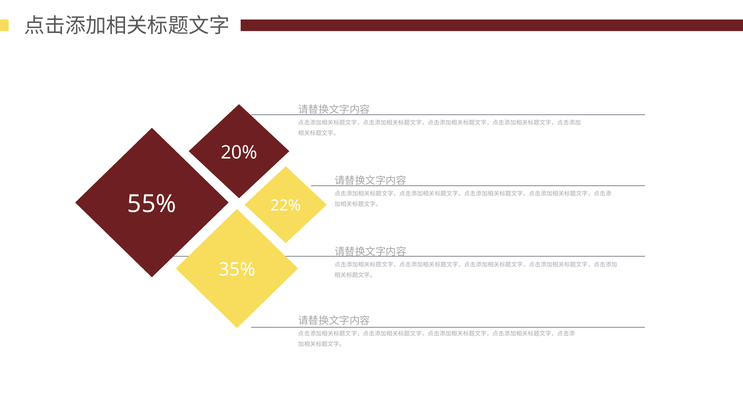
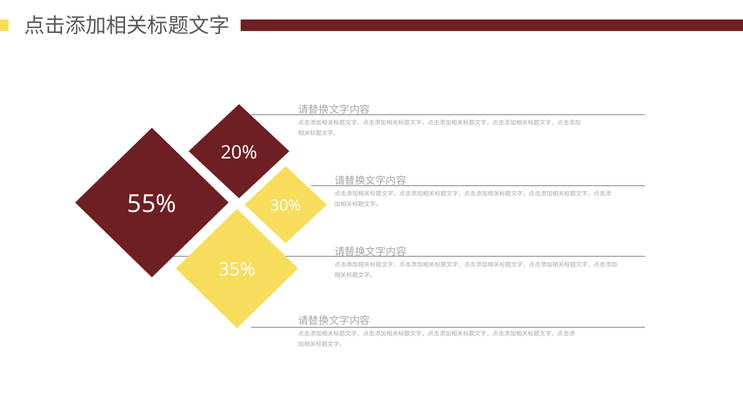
22%: 22% -> 30% (286, 206)
